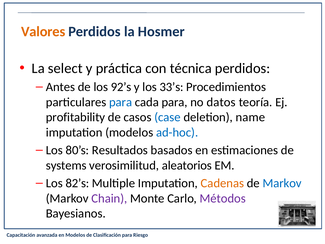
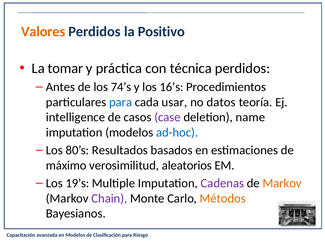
Hosmer: Hosmer -> Positivo (161, 32)
select: select -> tomar (65, 68)
92’s: 92’s -> 74’s (121, 87)
33’s: 33’s -> 16’s (172, 87)
cada para: para -> usar (174, 102)
profitability: profitability -> intelligence (76, 117)
case colour: blue -> purple (168, 117)
systems: systems -> máximo (66, 165)
82’s: 82’s -> 19’s (77, 183)
Cadenas colour: orange -> purple (222, 183)
Markov colour: blue -> orange (282, 183)
Métodos colour: purple -> orange (223, 198)
